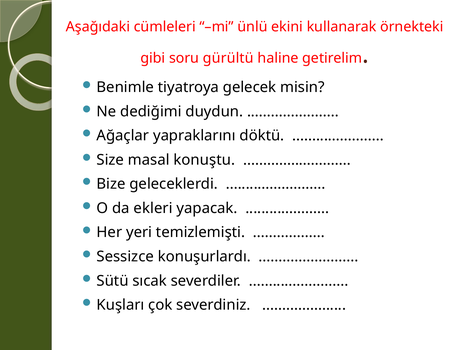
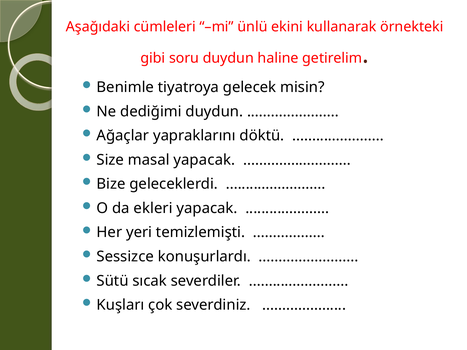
soru gürültü: gürültü -> duydun (228, 58)
masal konuştu: konuştu -> yapacak (204, 160)
